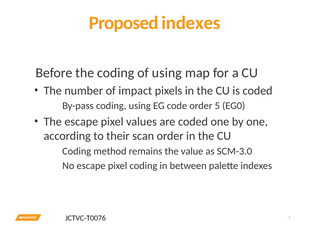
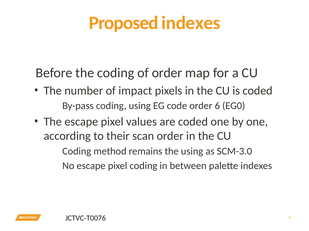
of using: using -> order (167, 73)
order 5: 5 -> 6 (217, 106)
the value: value -> using (192, 152)
